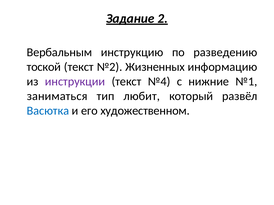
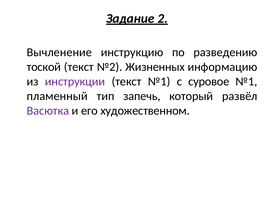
Вербальным: Вербальным -> Вычленение (59, 52)
текст №4: №4 -> №1 (159, 82)
нижние: нижние -> суровое (209, 82)
заниматься: заниматься -> пламенный (57, 96)
любит: любит -> запечь (142, 96)
Васютка colour: blue -> purple (48, 111)
